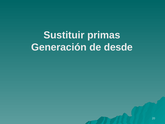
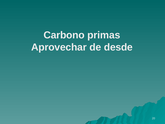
Sustituir: Sustituir -> Carbono (64, 35)
Generación: Generación -> Aprovechar (59, 47)
